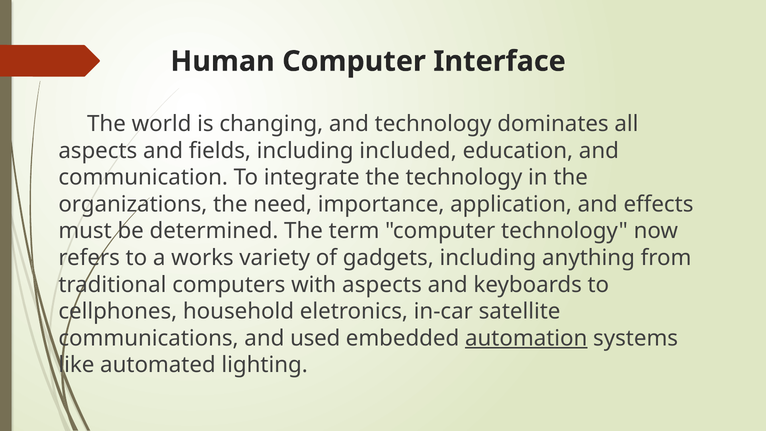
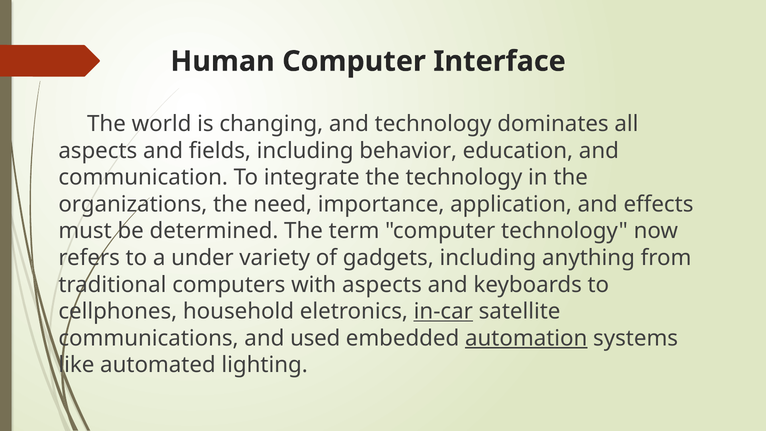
included: included -> behavior (408, 151)
works: works -> under (202, 258)
in-car underline: none -> present (443, 311)
